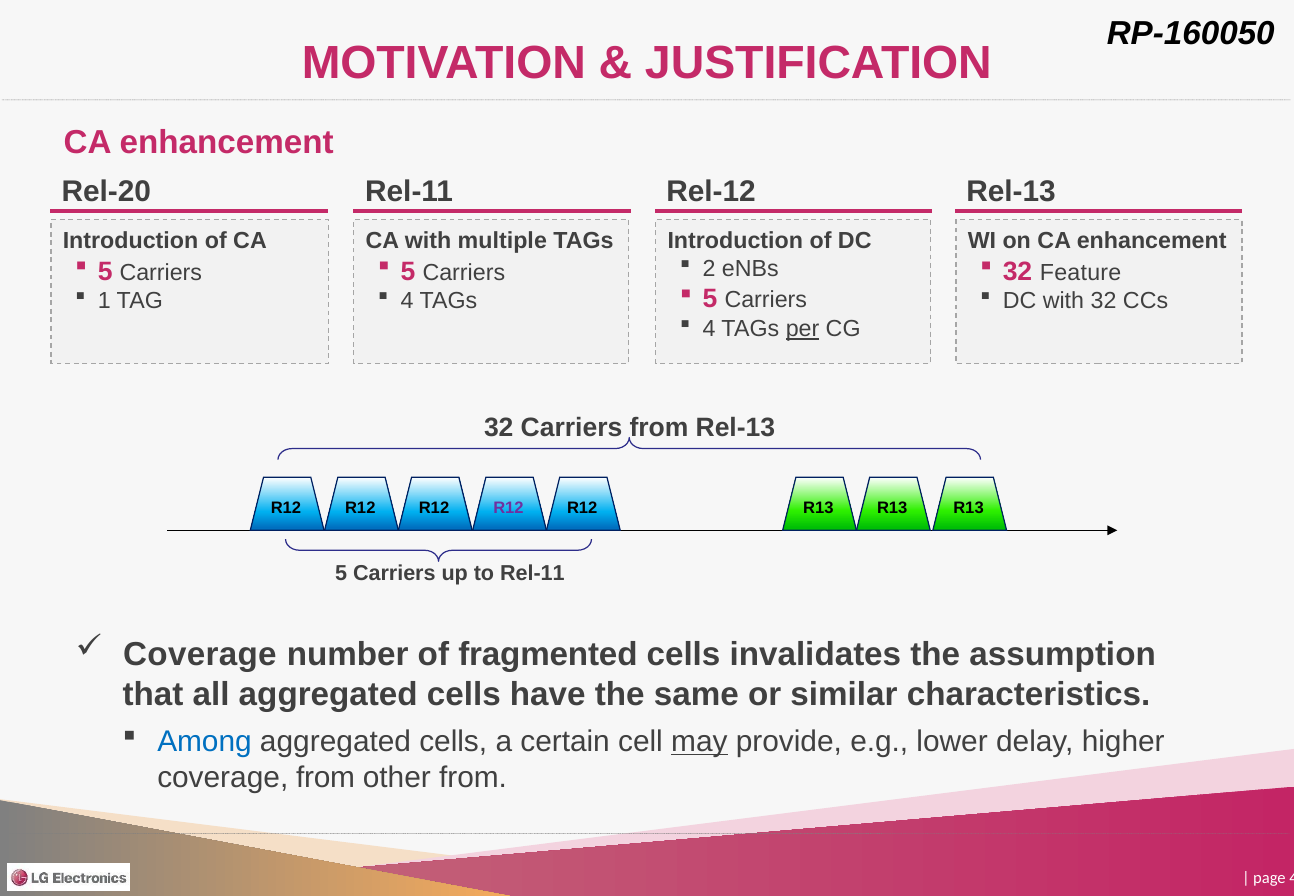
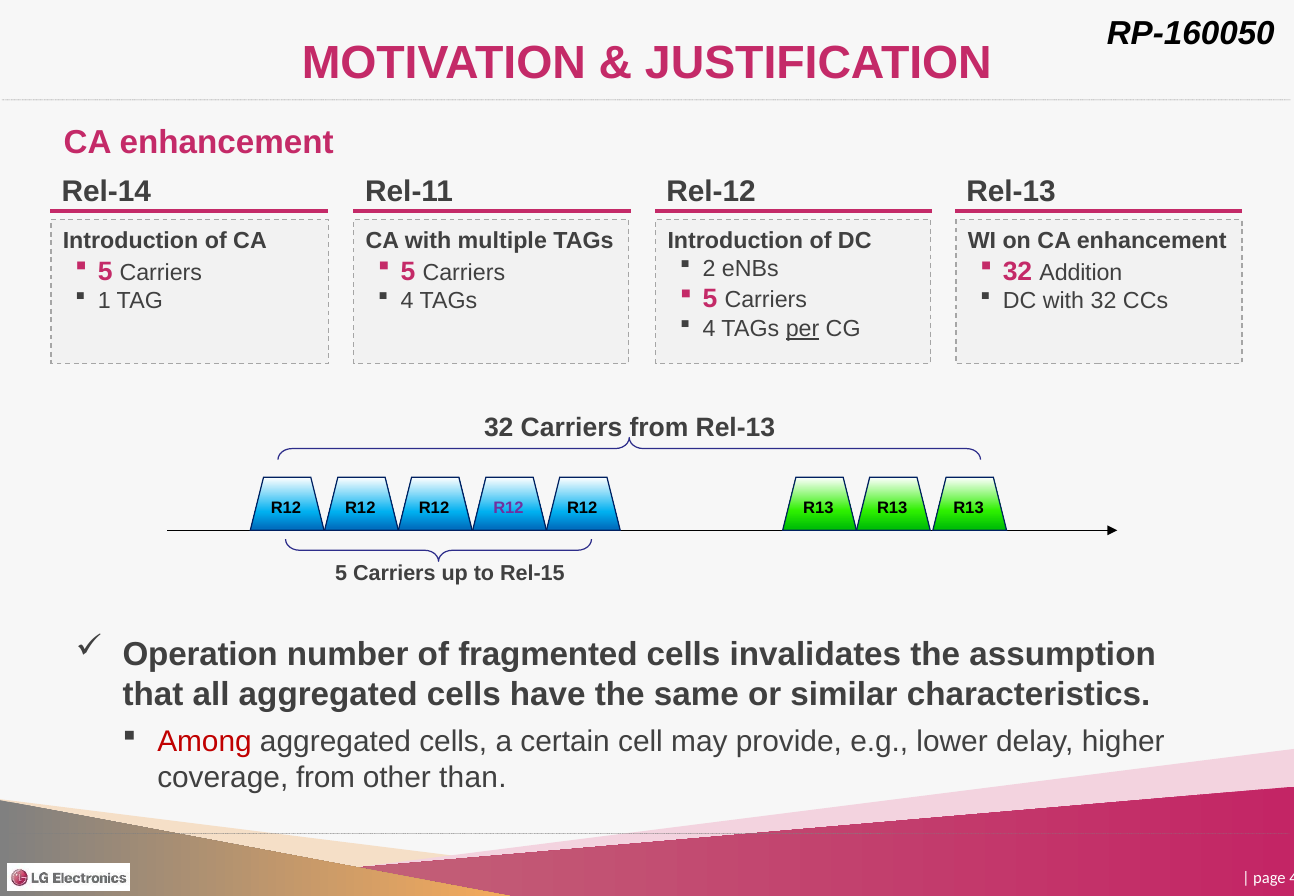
Rel-20: Rel-20 -> Rel-14 (106, 192)
Feature: Feature -> Addition (1081, 272)
to Rel-11: Rel-11 -> Rel-15 (532, 573)
Coverage: Coverage -> Operation (200, 654)
Among colour: blue -> red (204, 742)
may underline: present -> none (699, 742)
other from: from -> than (473, 777)
